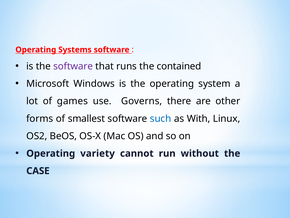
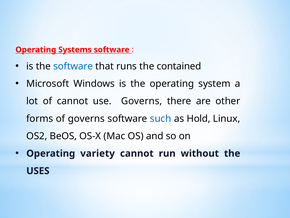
software colour: purple -> blue (73, 66)
of games: games -> cannot (73, 101)
of smallest: smallest -> governs (86, 118)
With: With -> Hold (199, 118)
CASE: CASE -> USES (38, 171)
